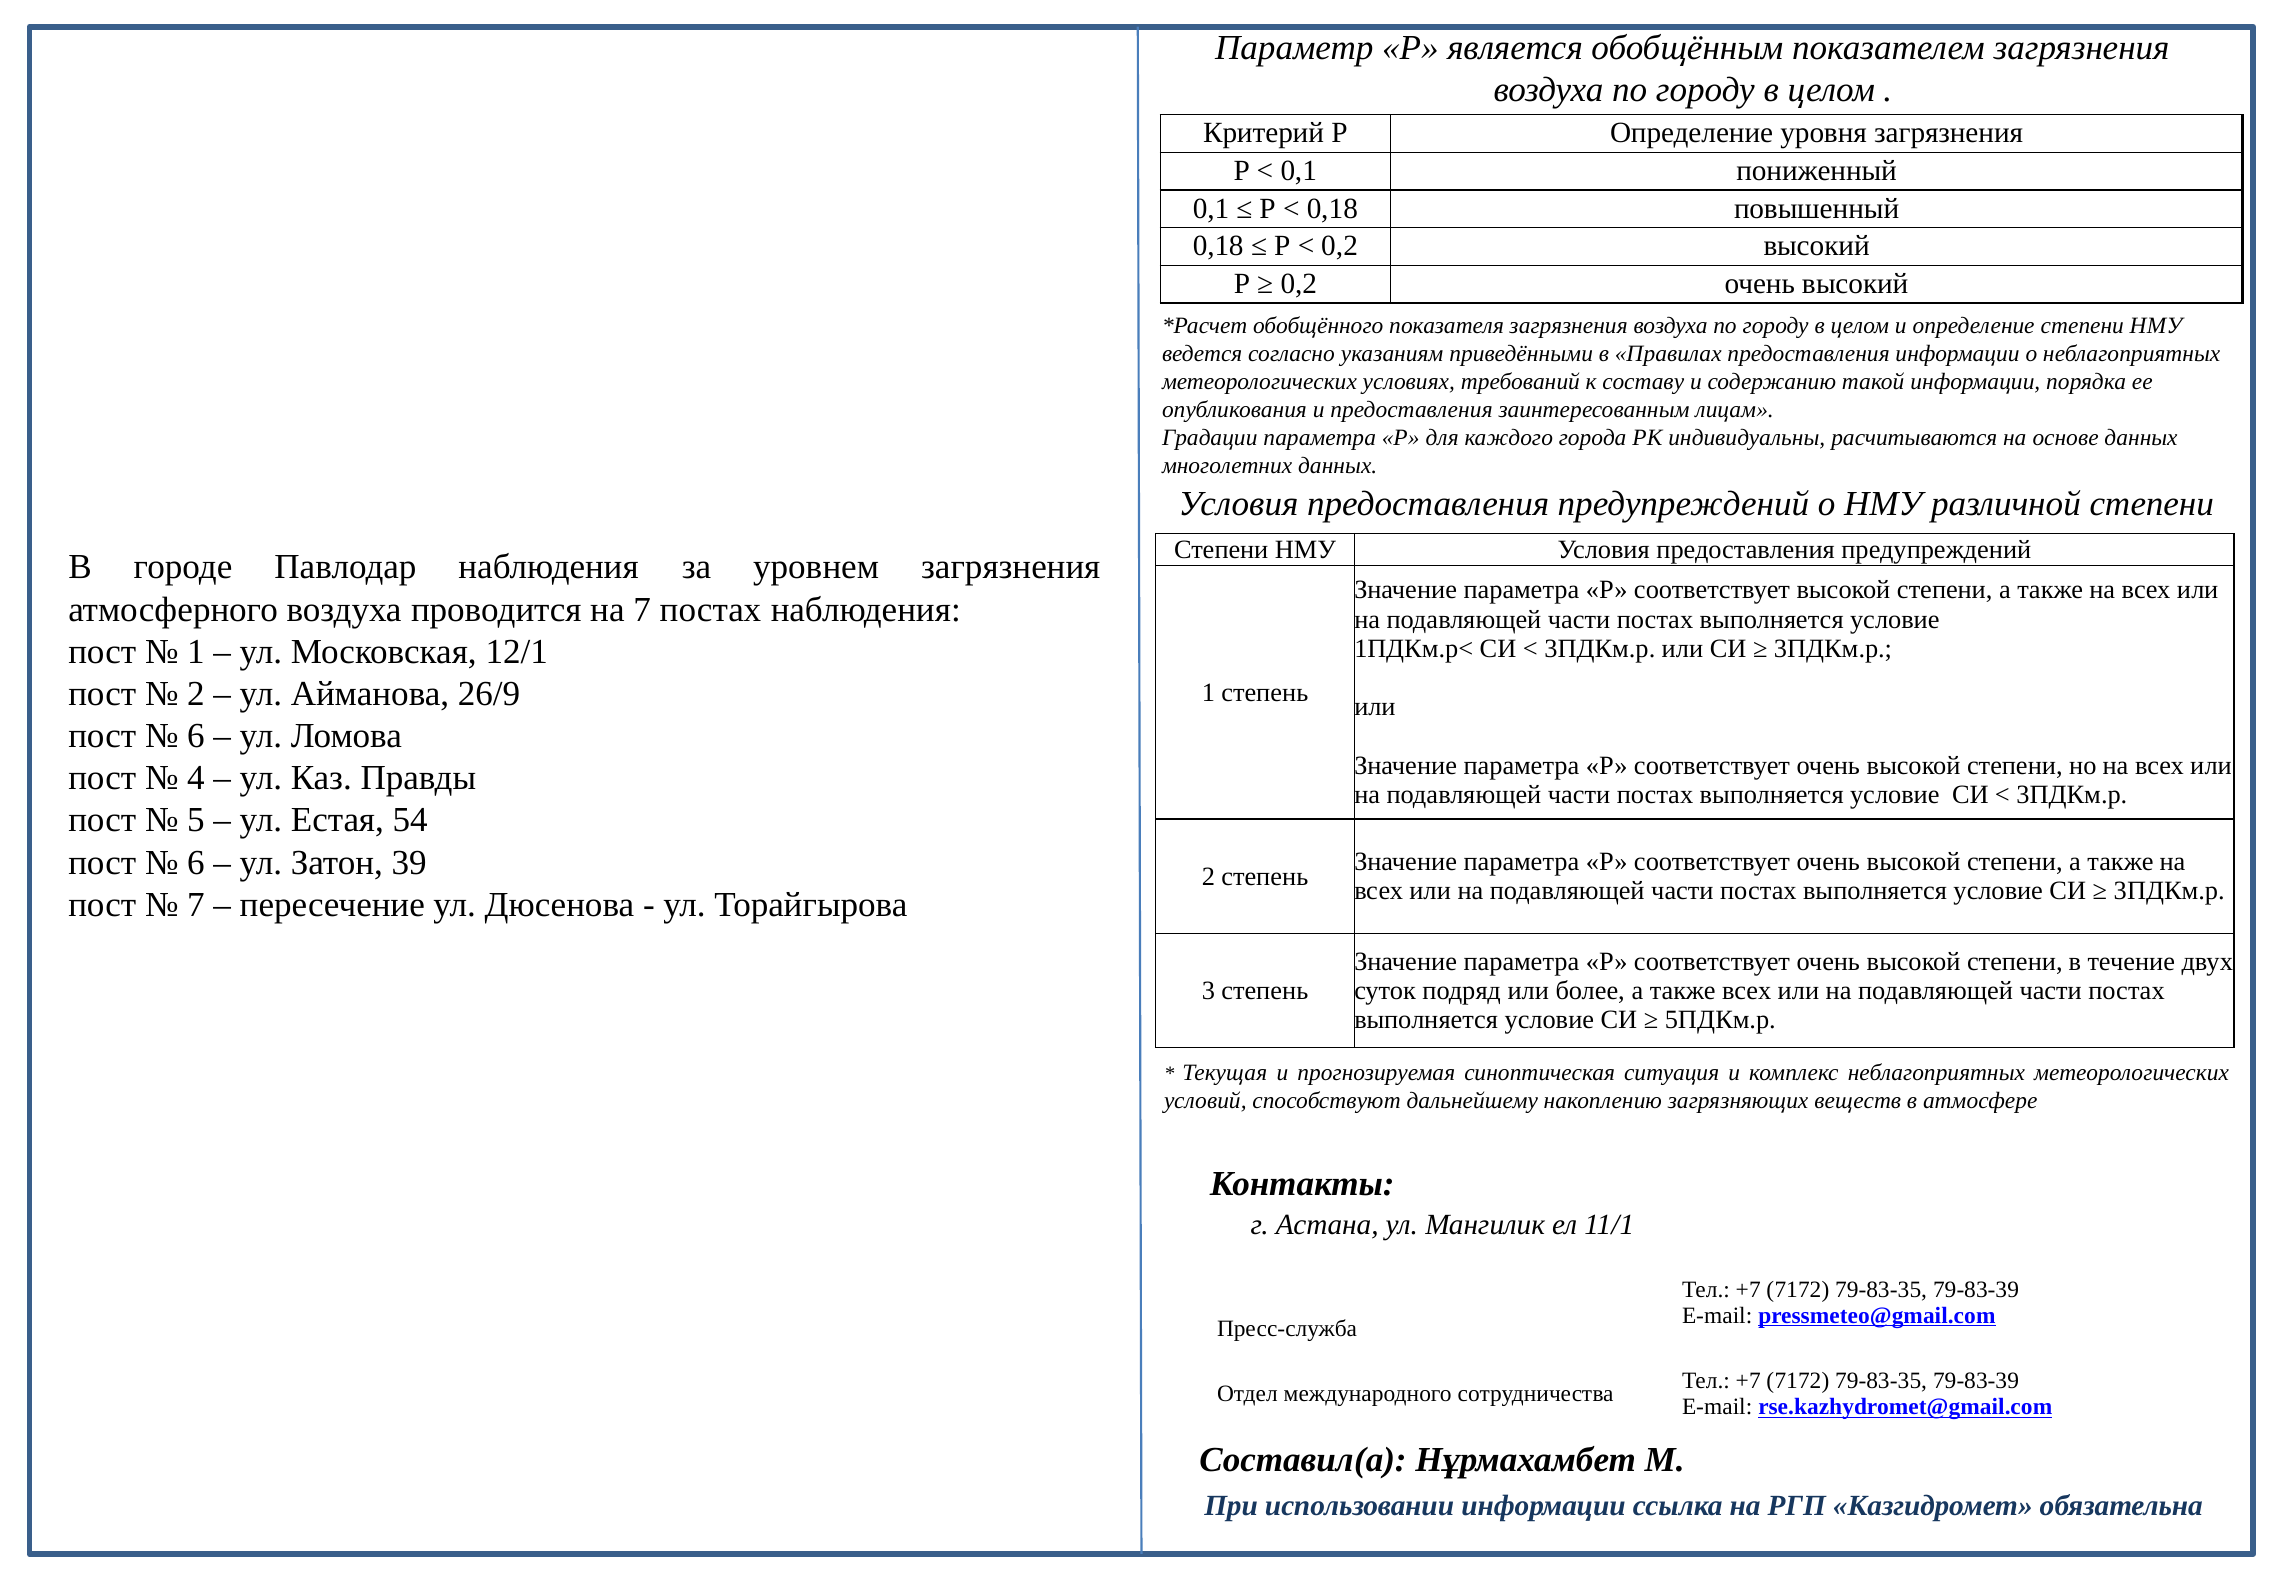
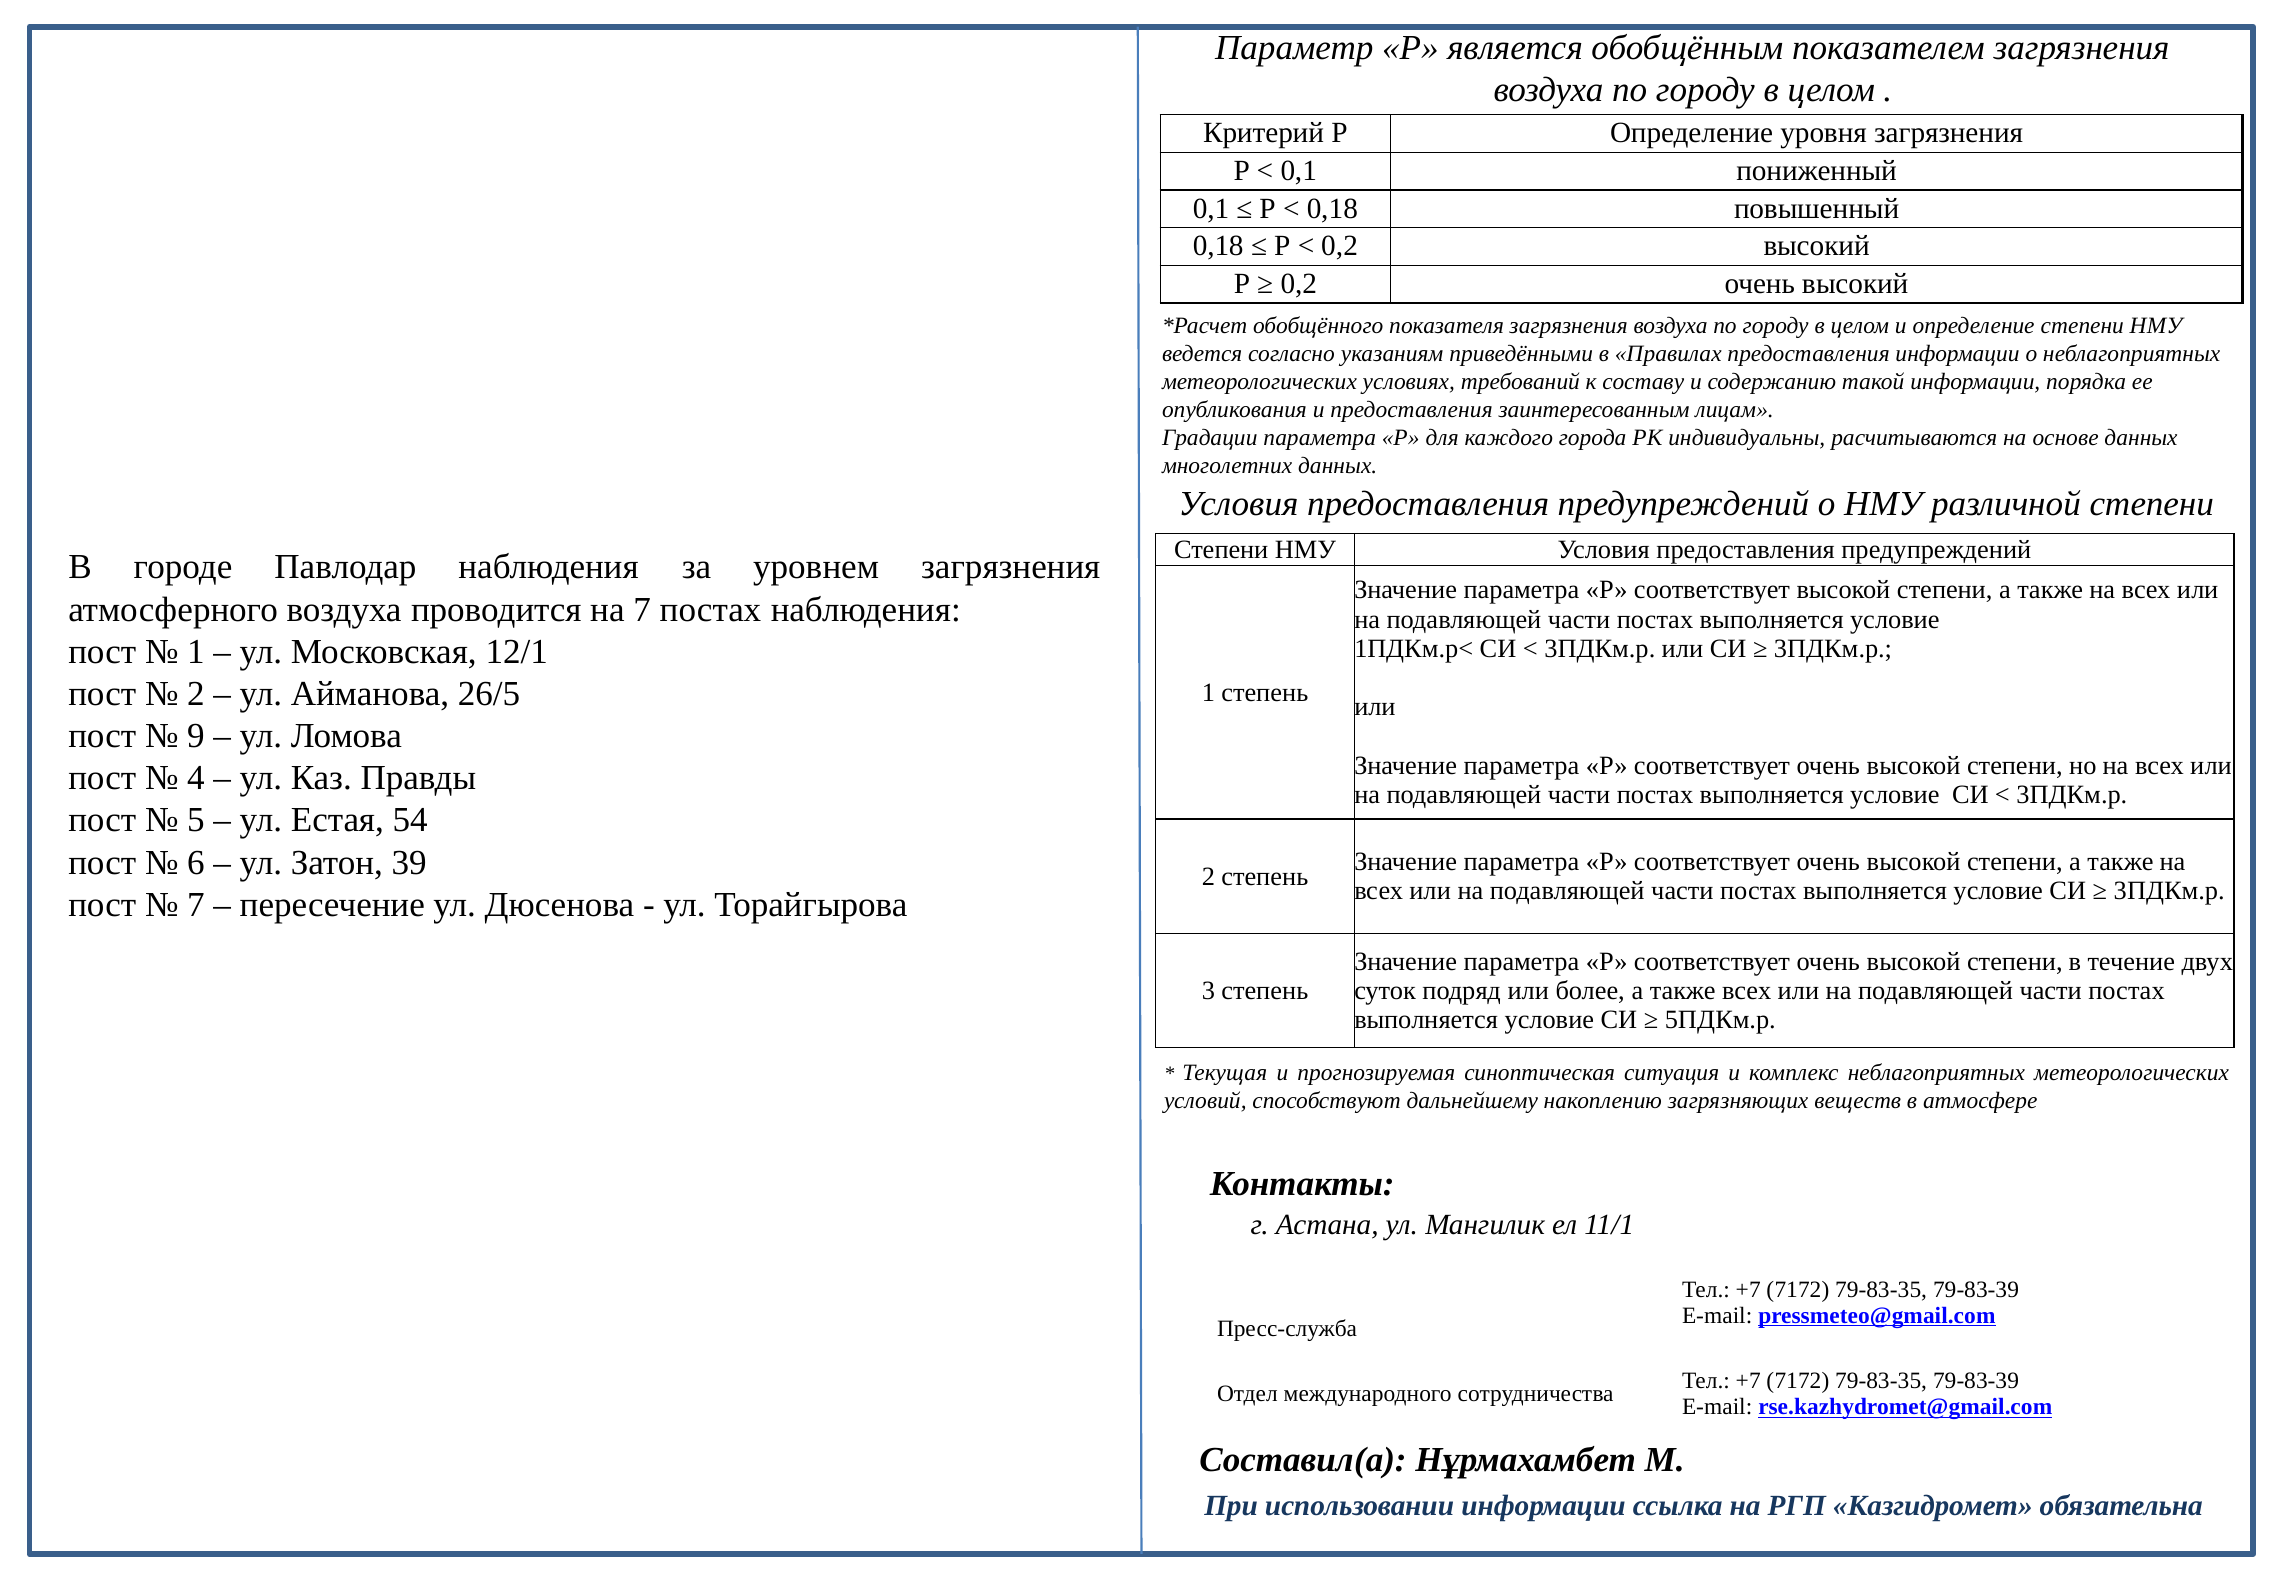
26/9: 26/9 -> 26/5 (489, 694)
6: 6 -> 9 (196, 736)
